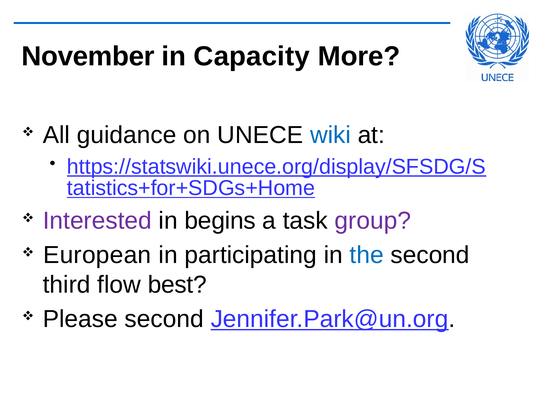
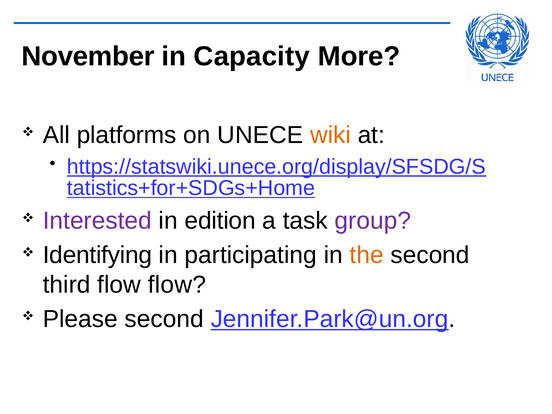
guidance: guidance -> platforms (127, 135)
wiki colour: blue -> orange (330, 135)
begins: begins -> edition (220, 221)
European: European -> Identifying (97, 255)
the colour: blue -> orange (367, 255)
flow best: best -> flow (177, 285)
